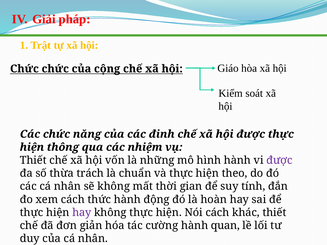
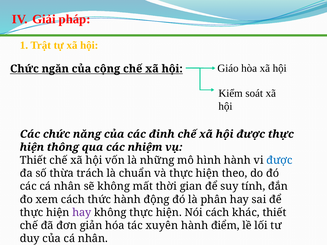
Chức chức: chức -> ngăn (55, 69)
được colour: purple -> blue (279, 160)
hoàn: hoàn -> phân (214, 200)
cường: cường -> xuyên (162, 226)
quan: quan -> điểm (225, 226)
